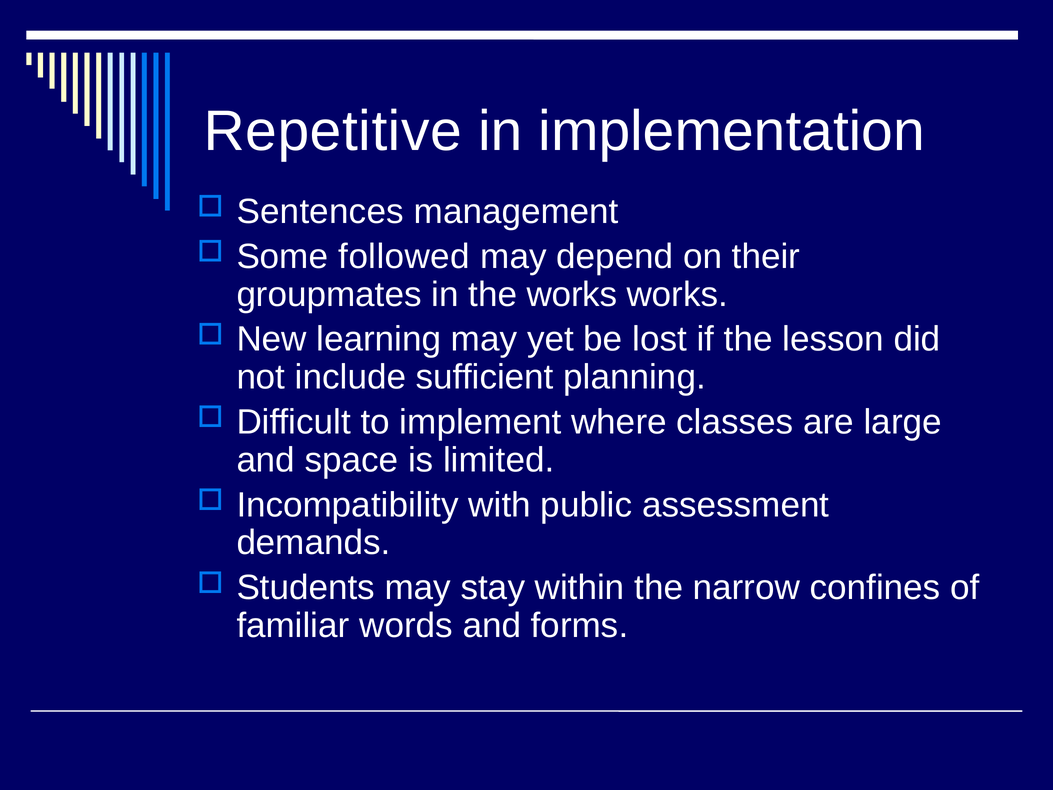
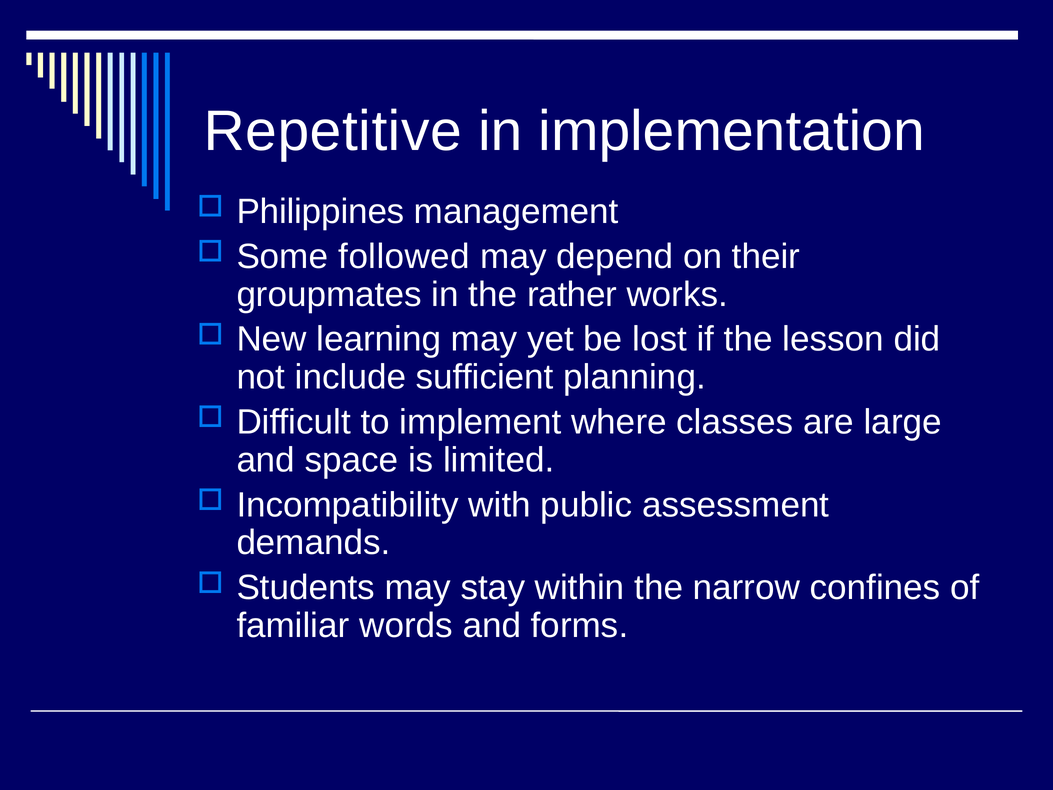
Sentences: Sentences -> Philippines (320, 212)
the works: works -> rather (572, 294)
